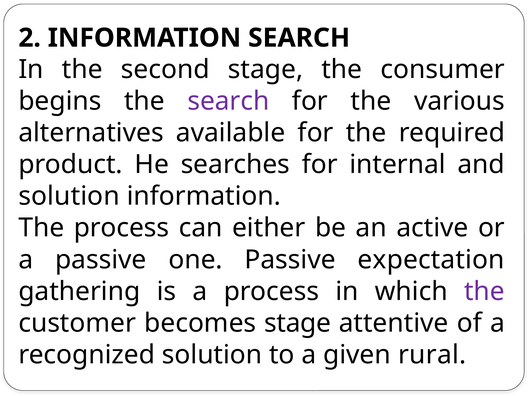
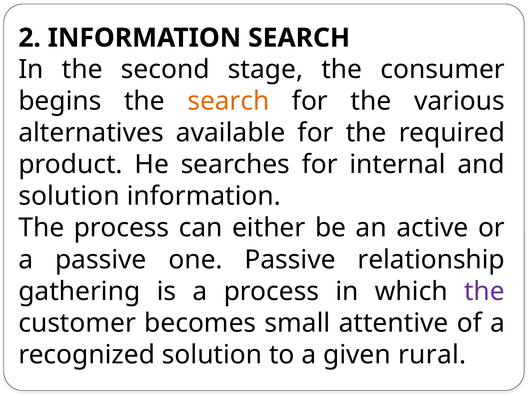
search colour: purple -> orange (228, 101)
expectation: expectation -> relationship (431, 260)
becomes stage: stage -> small (298, 323)
